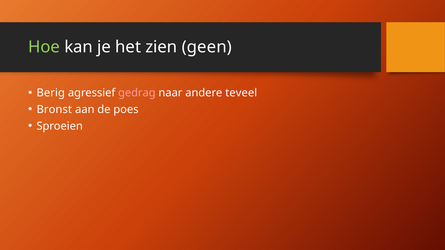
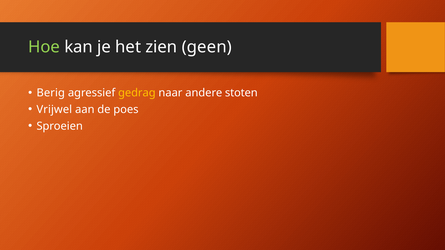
gedrag colour: pink -> yellow (137, 93)
teveel: teveel -> stoten (241, 93)
Bronst: Bronst -> Vrijwel (54, 110)
